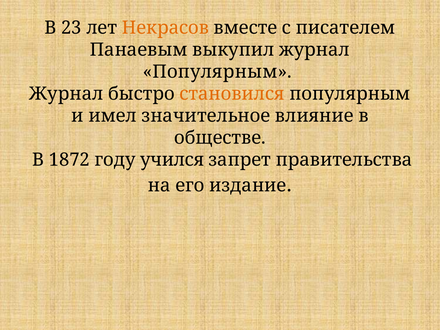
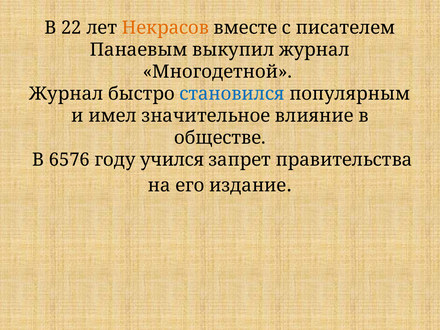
23: 23 -> 22 (71, 28)
Популярным: Популярным -> Многодетной (218, 72)
становился colour: orange -> blue (232, 94)
1872: 1872 -> 6576 (69, 160)
